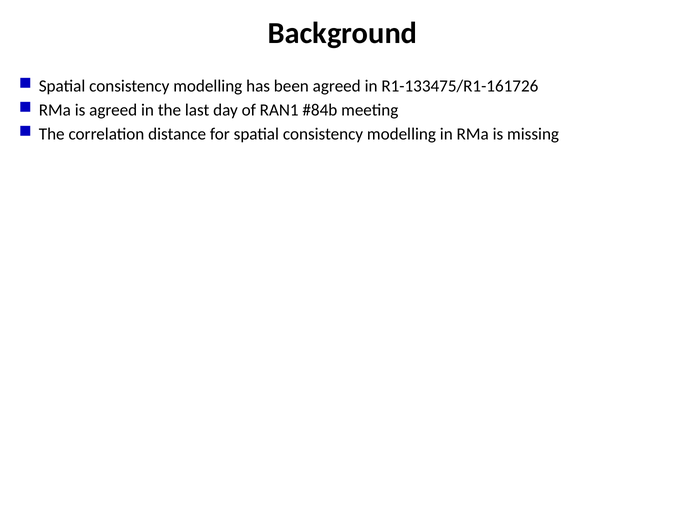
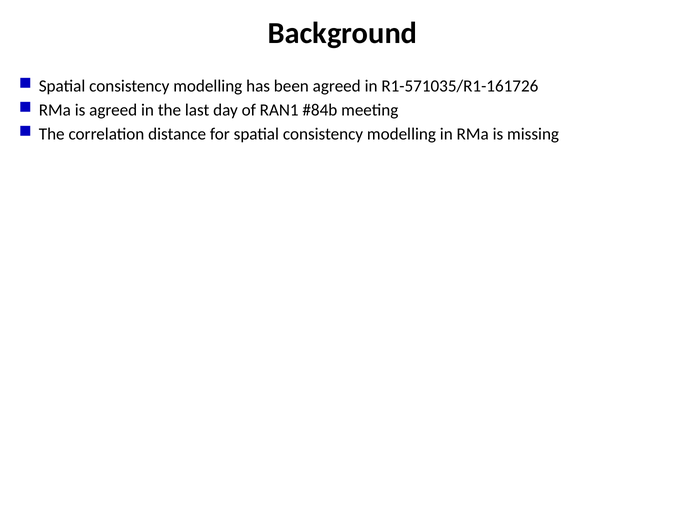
R1-133475/R1-161726: R1-133475/R1-161726 -> R1-571035/R1-161726 (460, 86)
